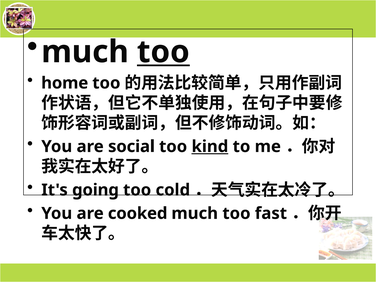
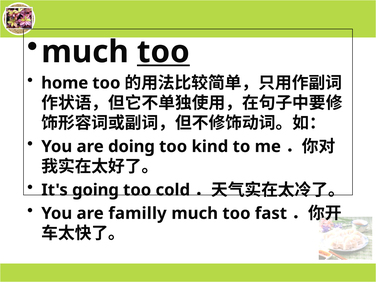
social: social -> doing (131, 147)
kind underline: present -> none (210, 147)
cooked: cooked -> familly (137, 213)
